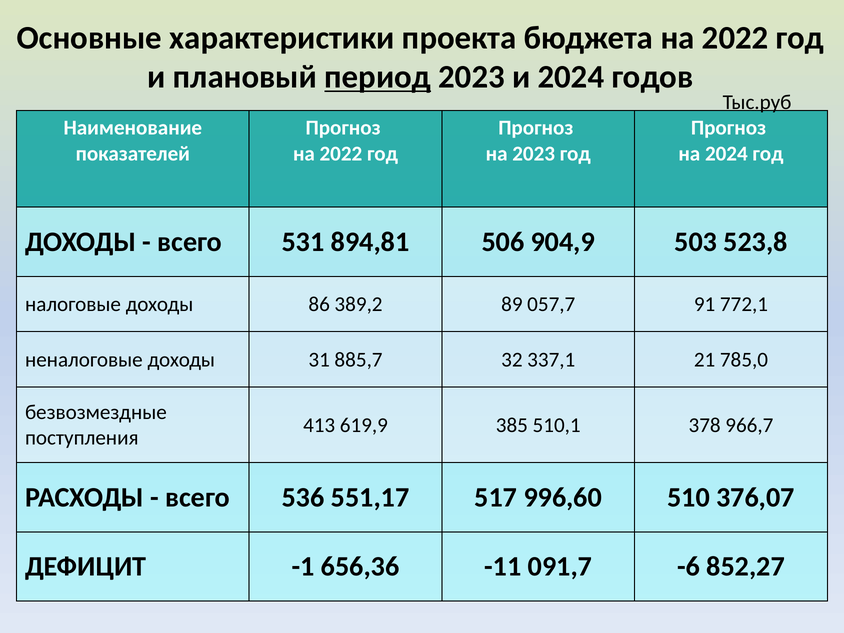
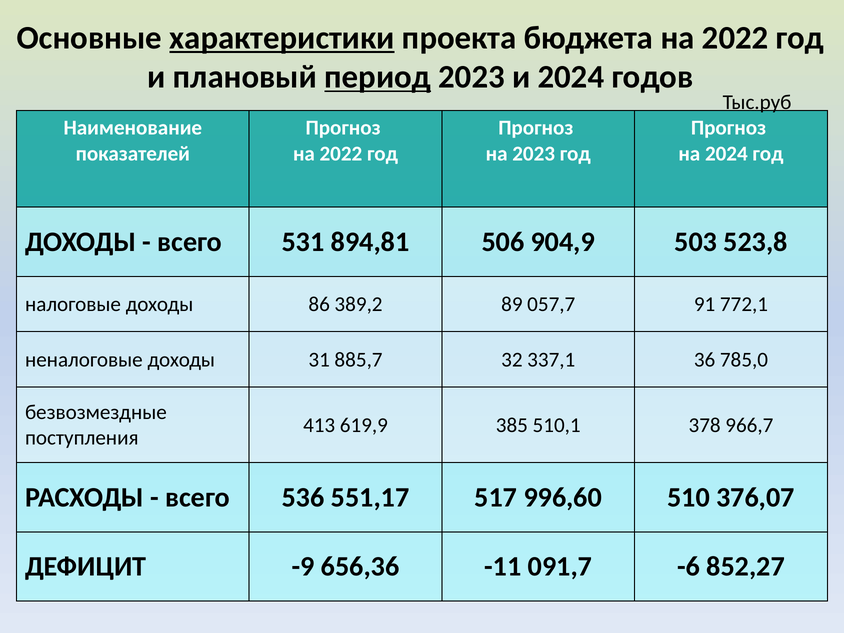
характеристики underline: none -> present (282, 38)
21: 21 -> 36 (705, 360)
-1: -1 -> -9 (303, 567)
